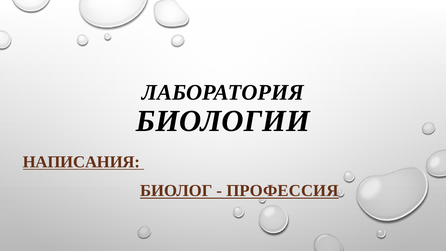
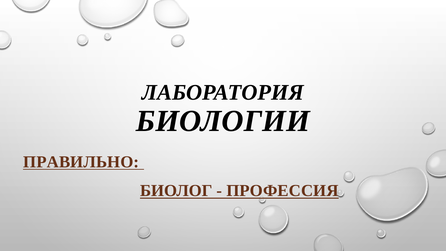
НАПИСАНИЯ: НАПИСАНИЯ -> ПРАВИЛЬНО (81, 162)
